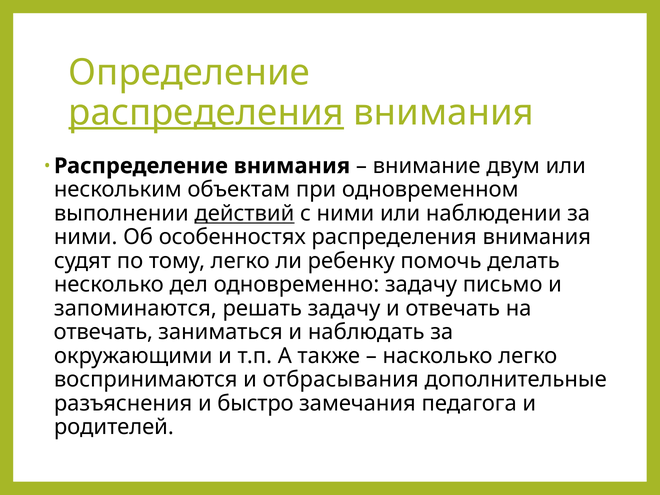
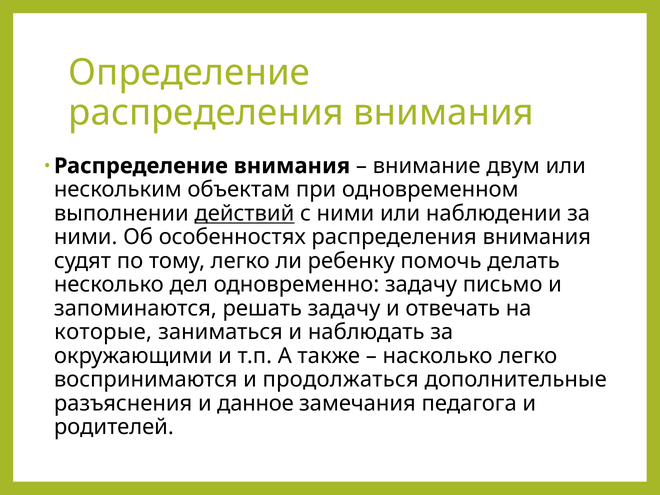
распределения underline: present -> none (206, 112)
отвечать: отвечать -> которые (103, 332)
отбрасывания: отбрасывания -> продолжаться (341, 380)
быстро: быстро -> данное (255, 403)
